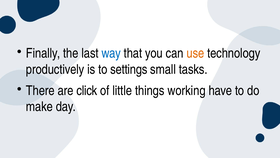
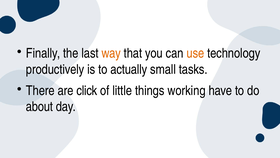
way colour: blue -> orange (111, 53)
settings: settings -> actually (129, 69)
make: make -> about (39, 106)
